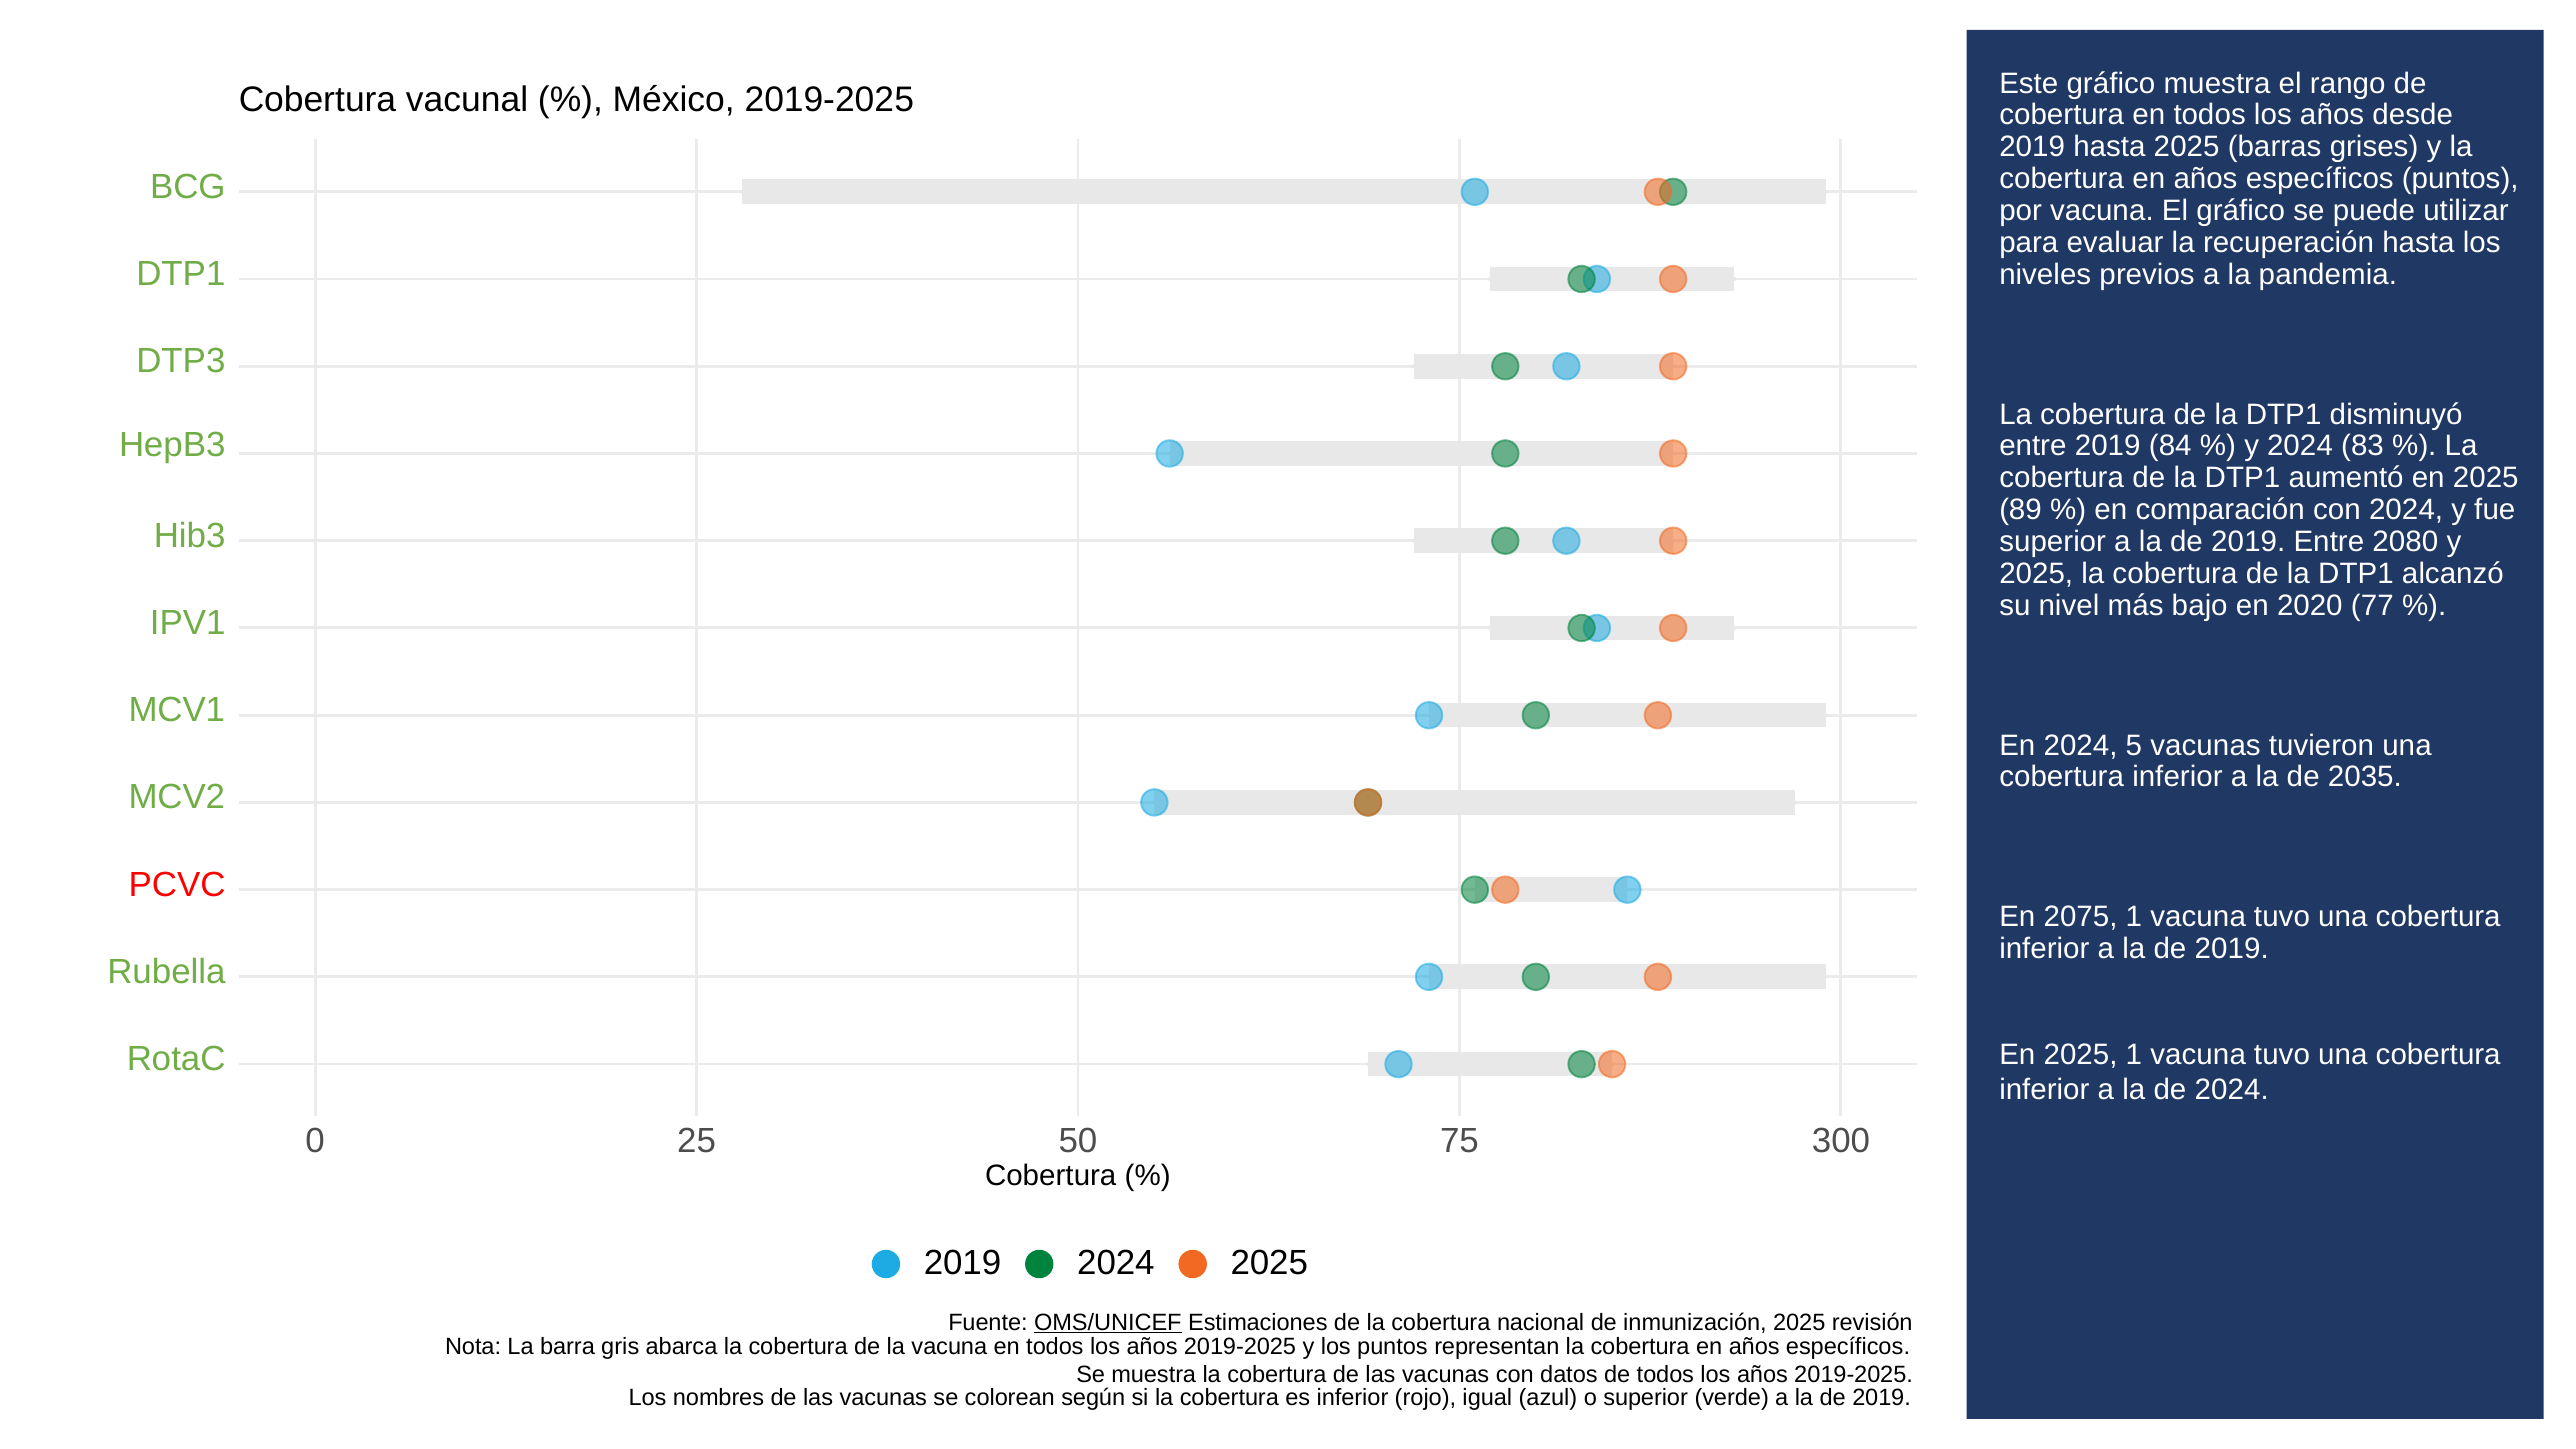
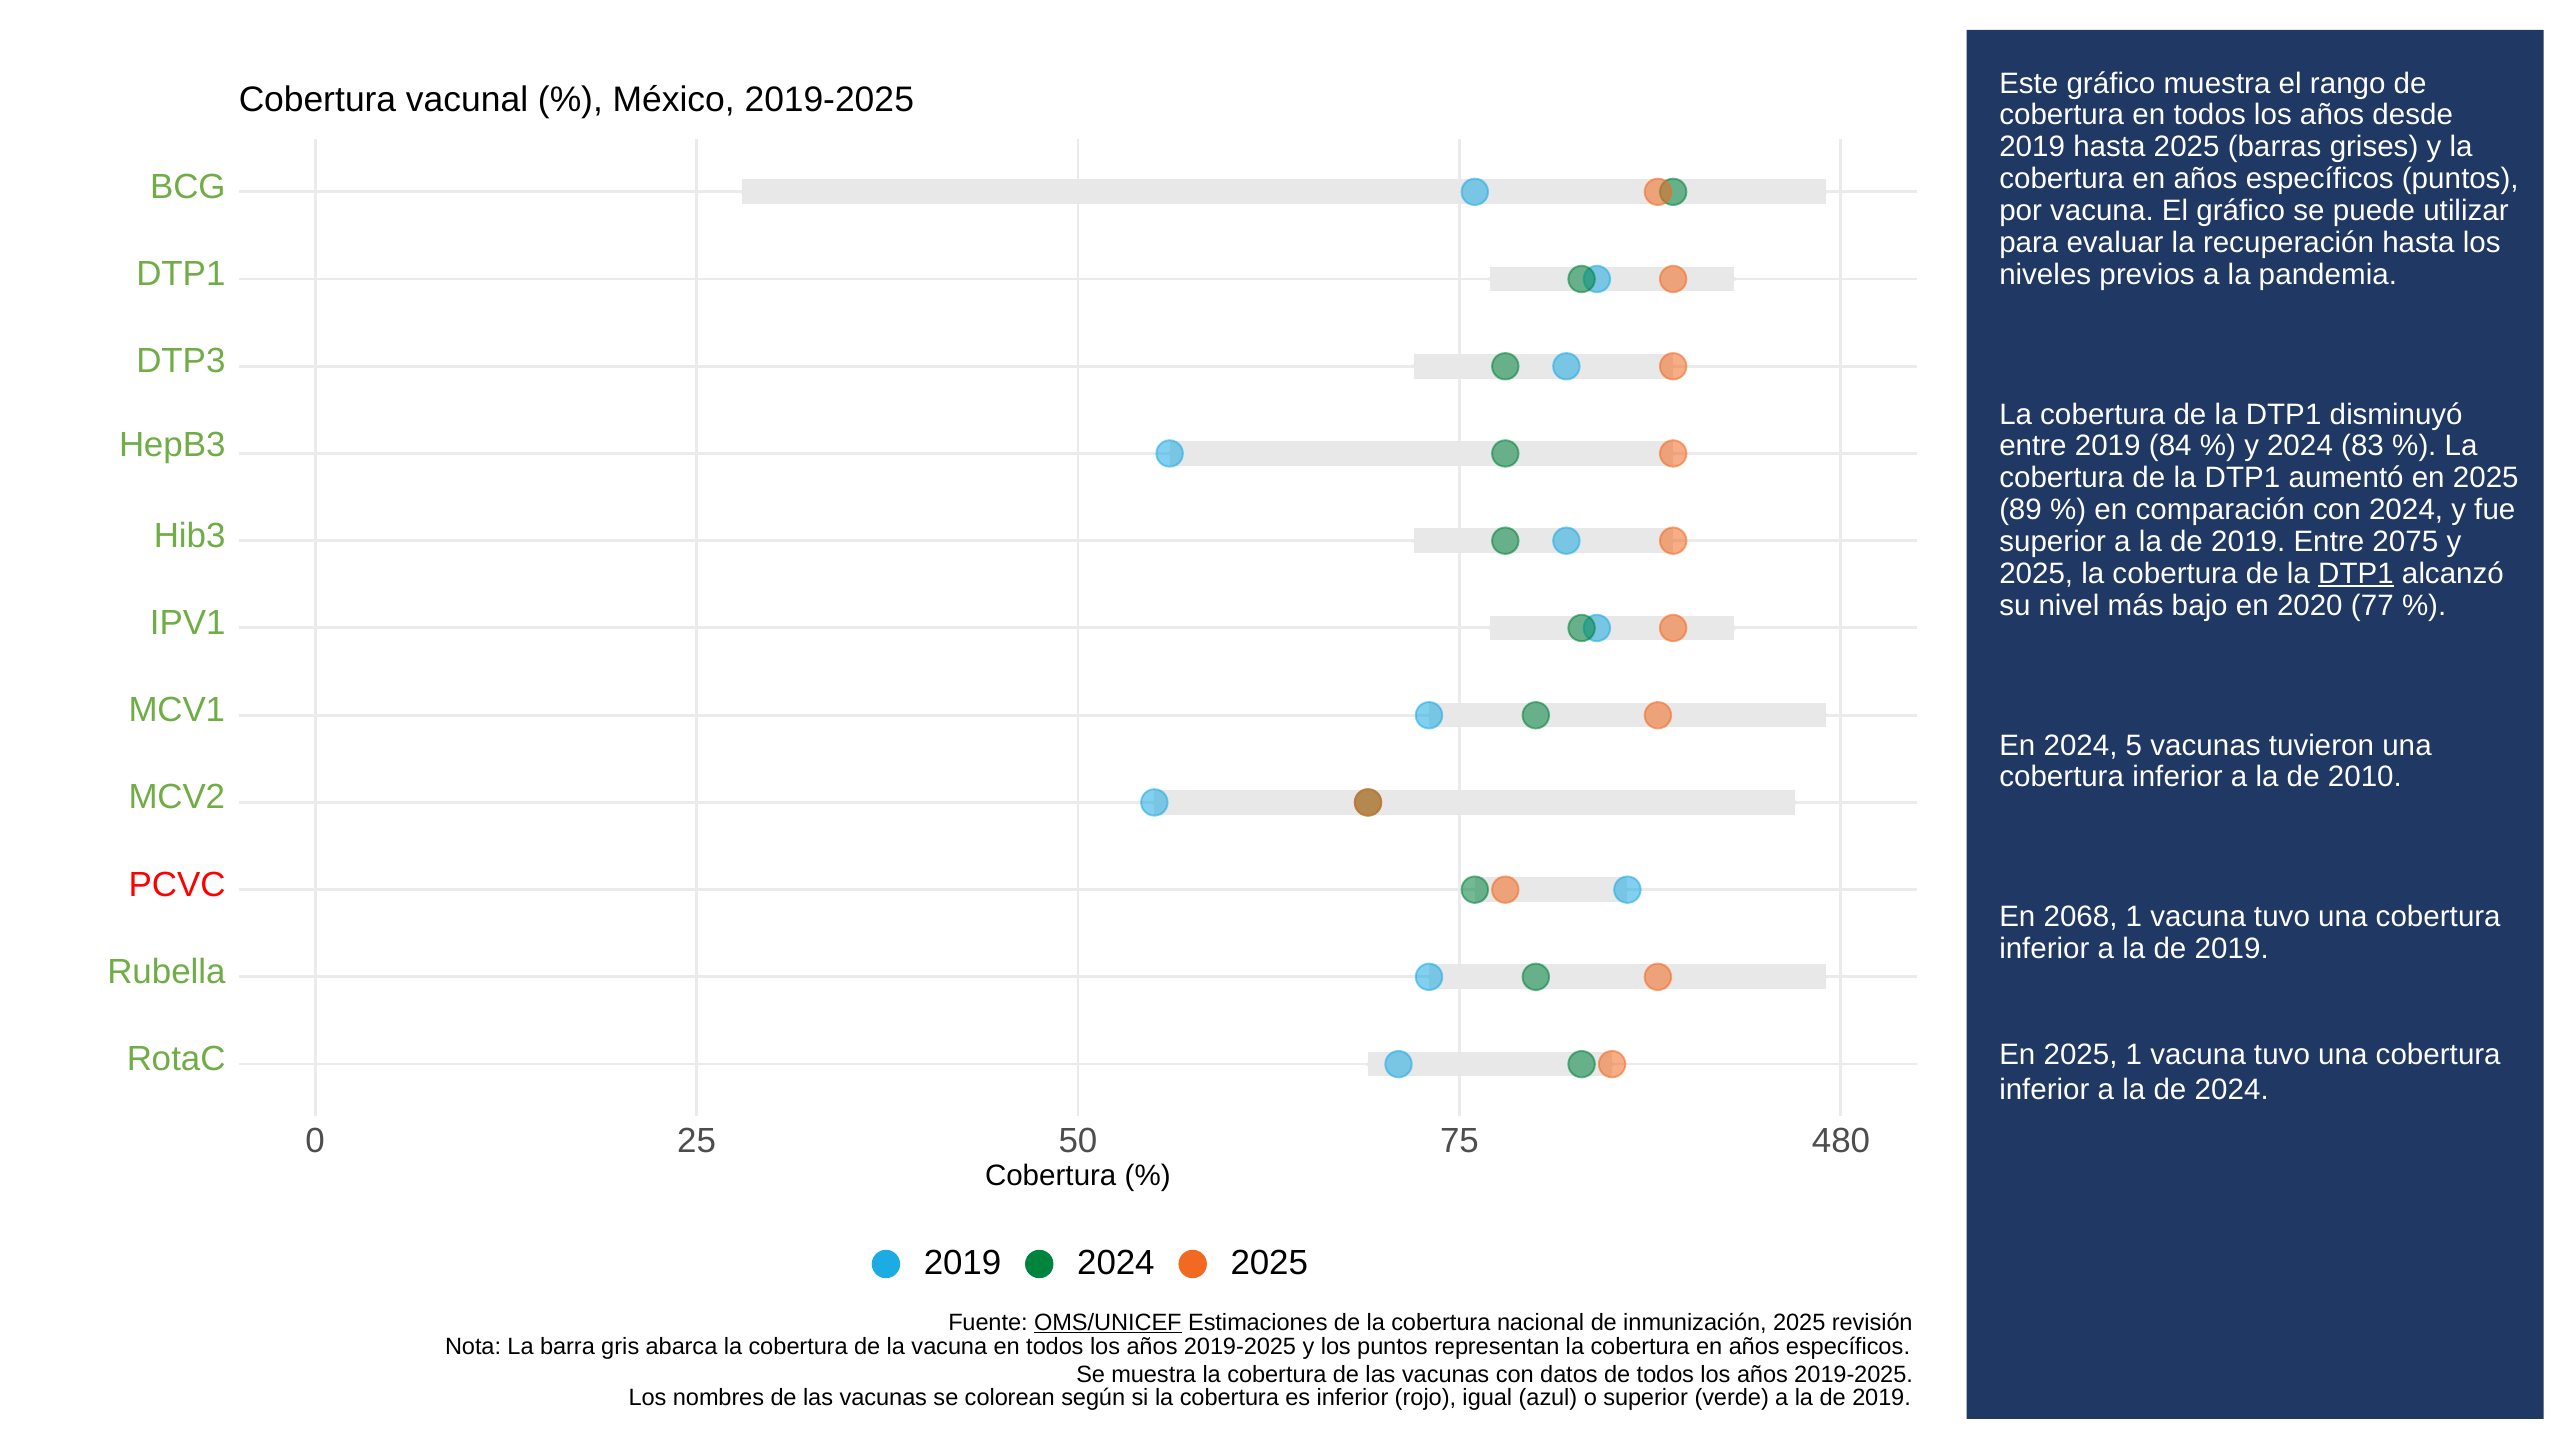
2080: 2080 -> 2075 (2405, 542)
DTP1 underline: none -> present (2356, 574)
2035: 2035 -> 2010 (2365, 777)
2075: 2075 -> 2068 (2081, 917)
300: 300 -> 480 (1841, 1141)
